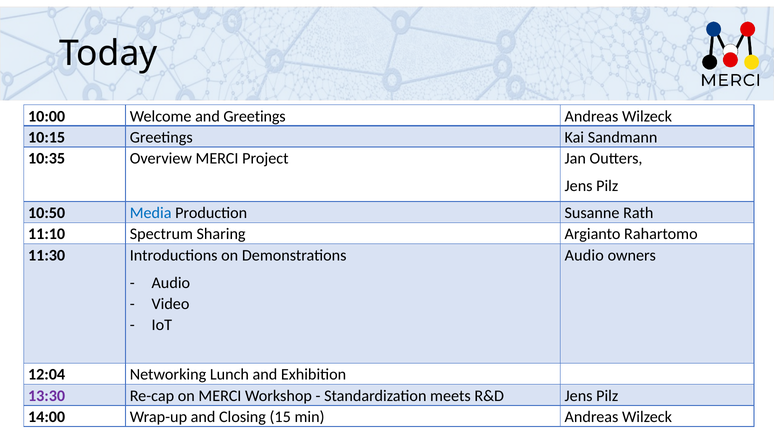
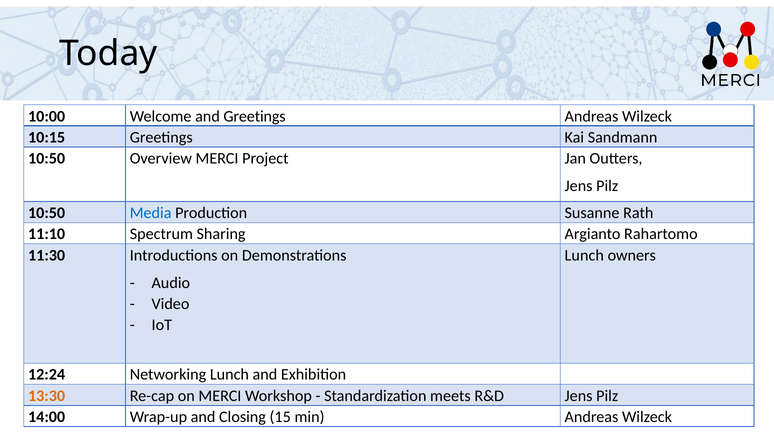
10:35: 10:35 -> 10:50 (47, 159)
Audio: Audio -> Lunch (584, 255)
12:04: 12:04 -> 12:24 (47, 375)
13:30 colour: purple -> orange (47, 396)
